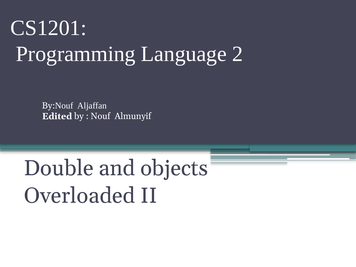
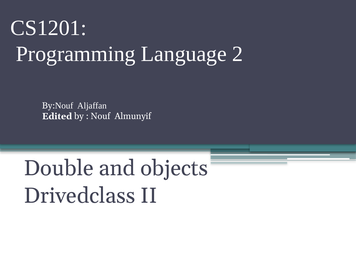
Overloaded: Overloaded -> Drivedclass (79, 196)
